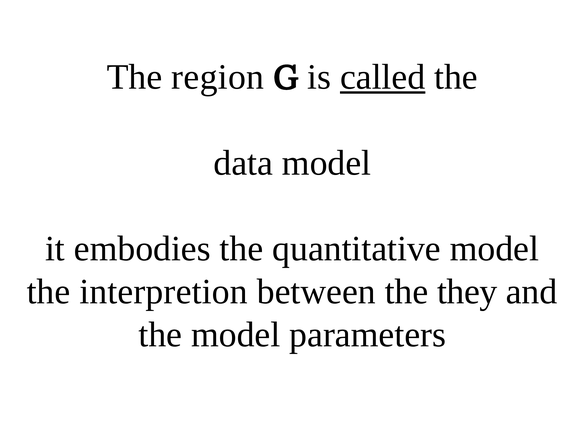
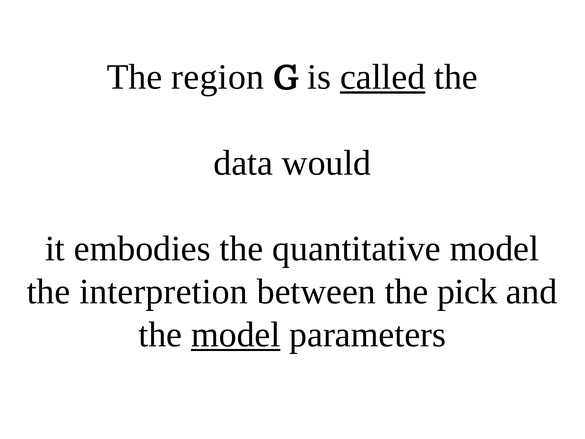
data model: model -> would (327, 163)
they: they -> pick (467, 292)
model underline: none -> present (236, 334)
